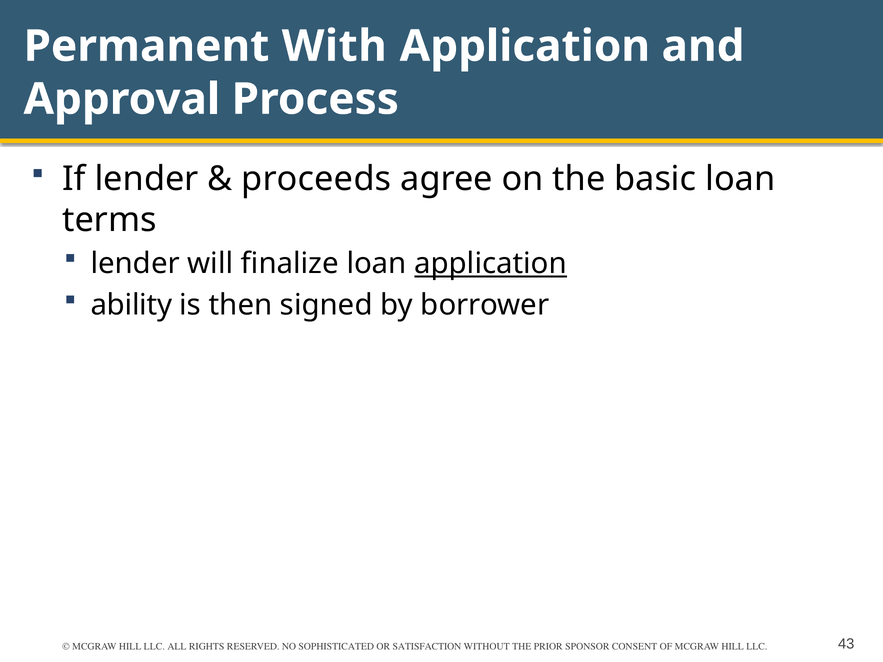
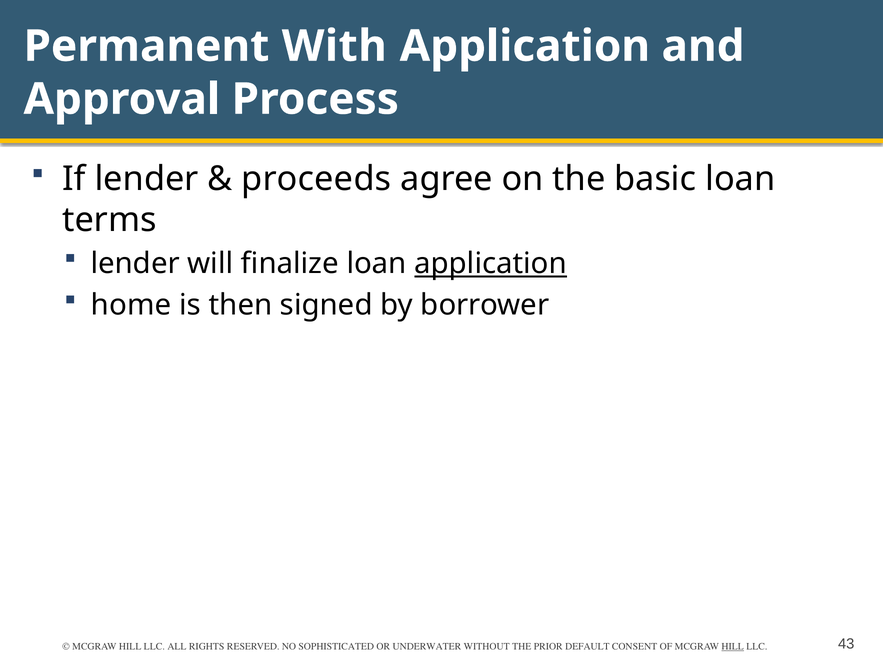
ability: ability -> home (131, 305)
SATISFACTION: SATISFACTION -> UNDERWATER (427, 647)
SPONSOR: SPONSOR -> DEFAULT (587, 647)
HILL underline: none -> present (733, 647)
